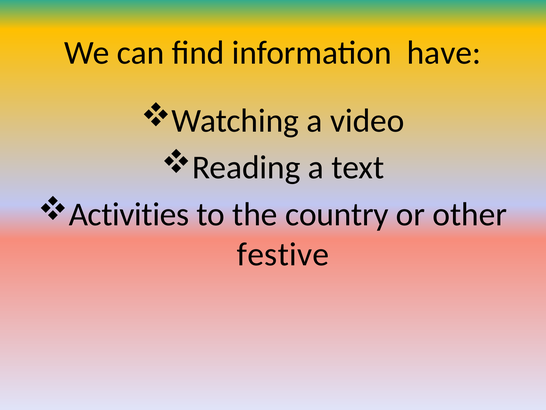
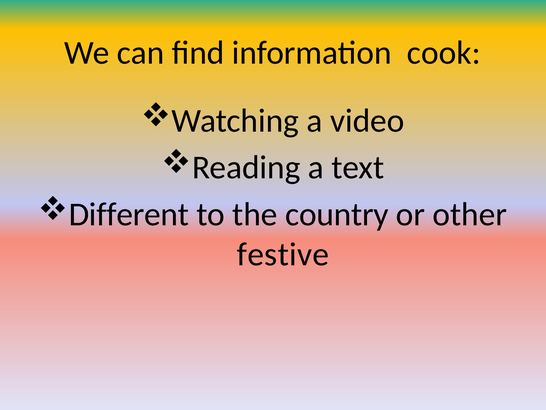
have: have -> cook (444, 53)
Activities: Activities -> Different (129, 214)
